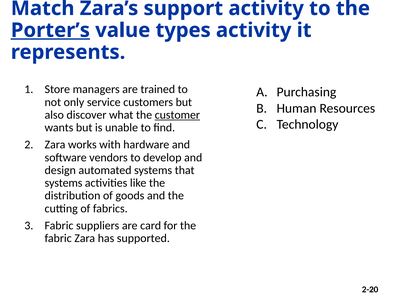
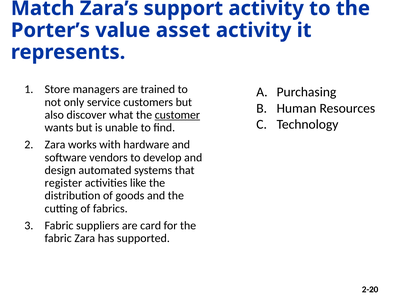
Porter’s underline: present -> none (50, 30)
types: types -> asset (183, 30)
systems: systems -> register (63, 183)
